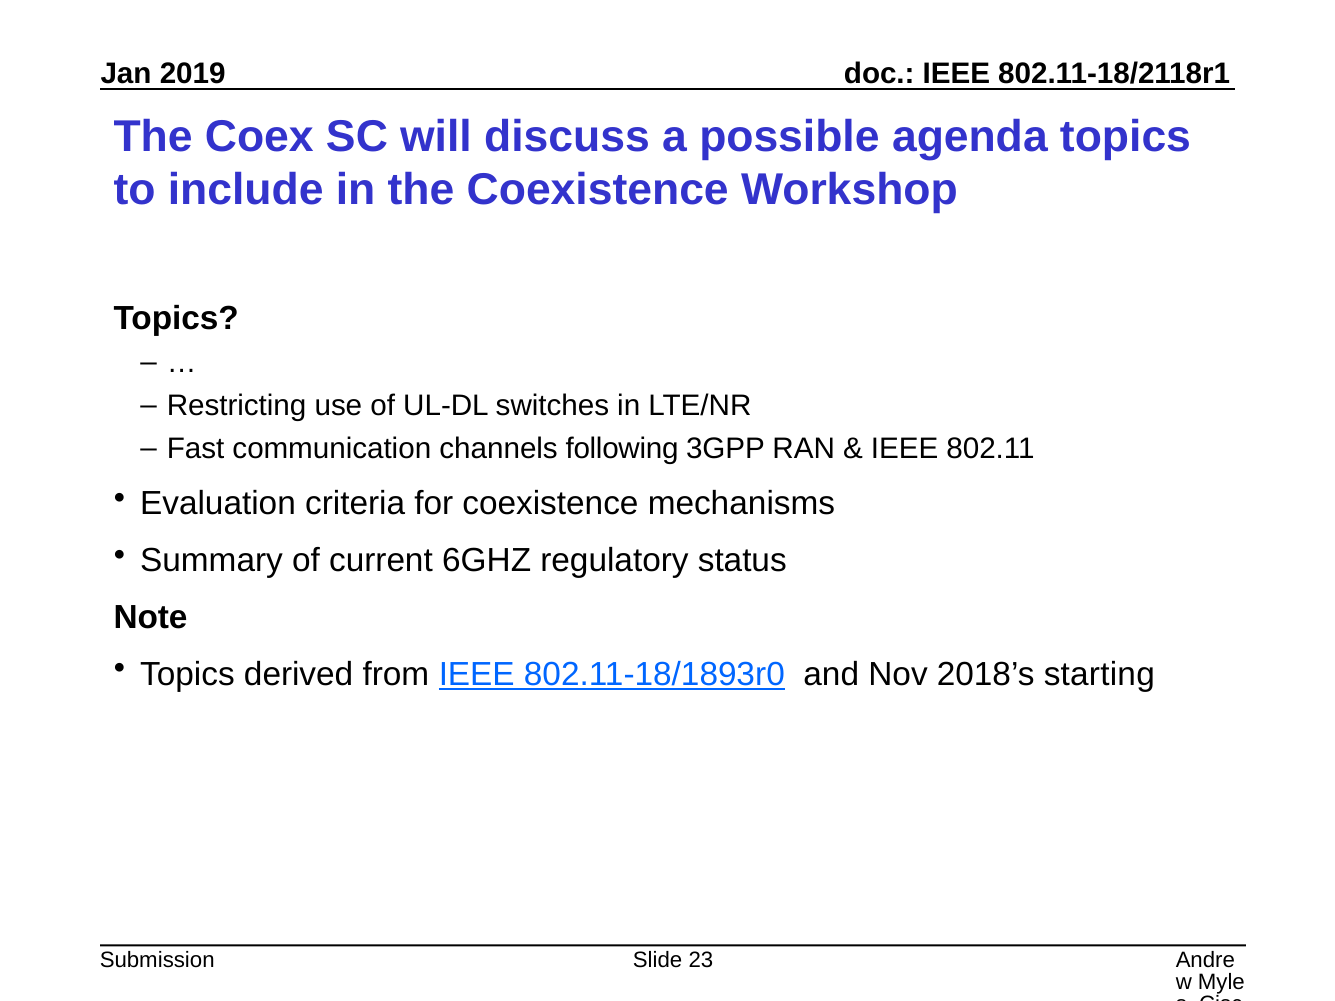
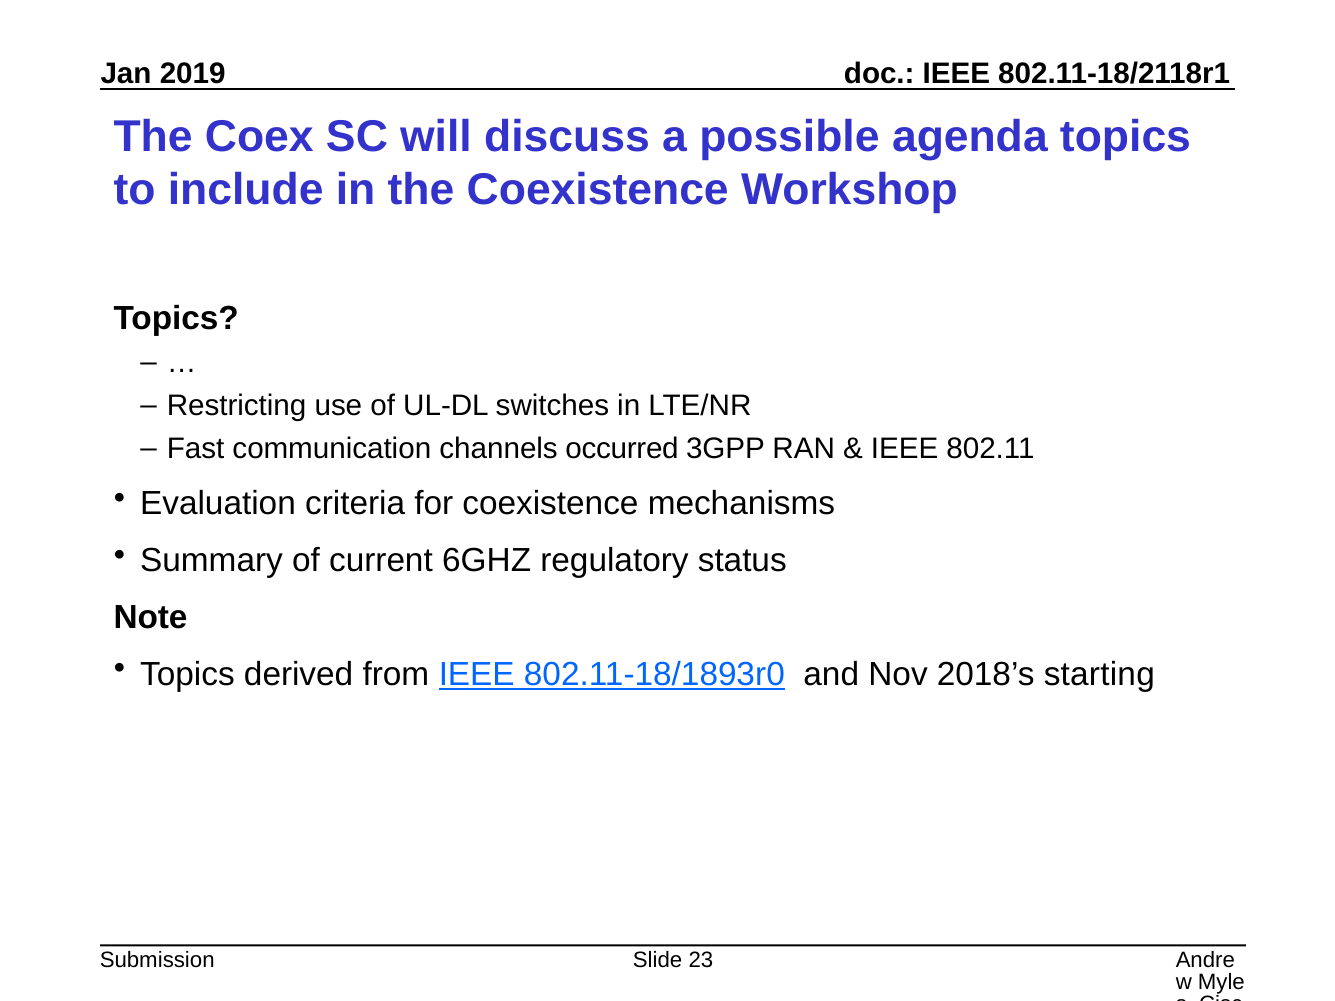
following: following -> occurred (622, 449)
